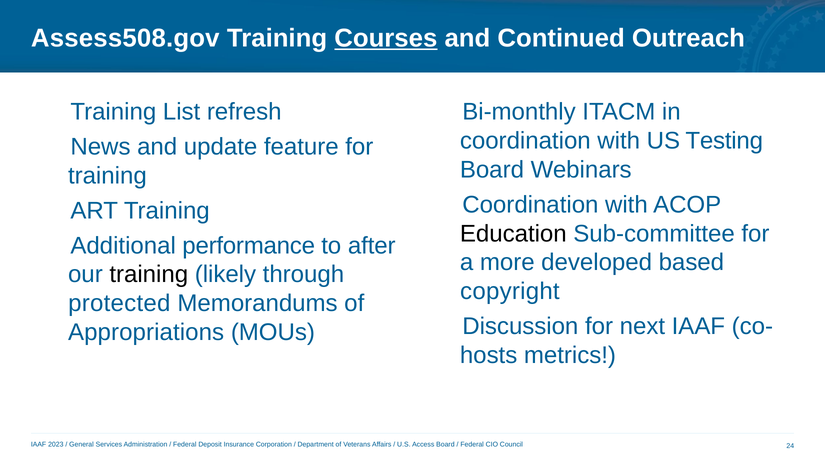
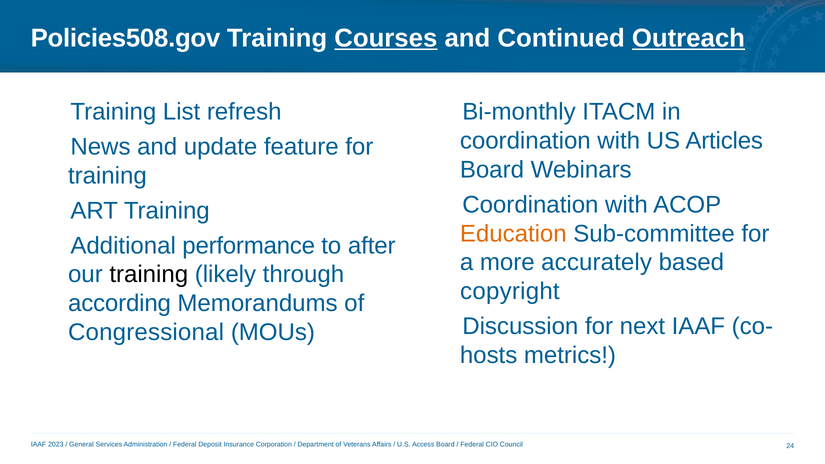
Assess508.gov: Assess508.gov -> Policies508.gov (125, 38)
Outreach underline: none -> present (688, 38)
Testing: Testing -> Articles (724, 141)
Education colour: black -> orange (513, 234)
developed: developed -> accurately (597, 263)
protected: protected -> according (120, 303)
Appropriations: Appropriations -> Congressional (146, 332)
